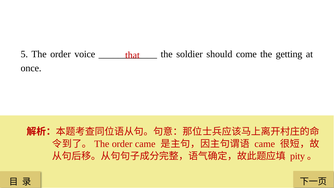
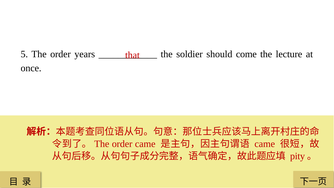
voice: voice -> years (85, 54)
getting: getting -> lecture (289, 54)
